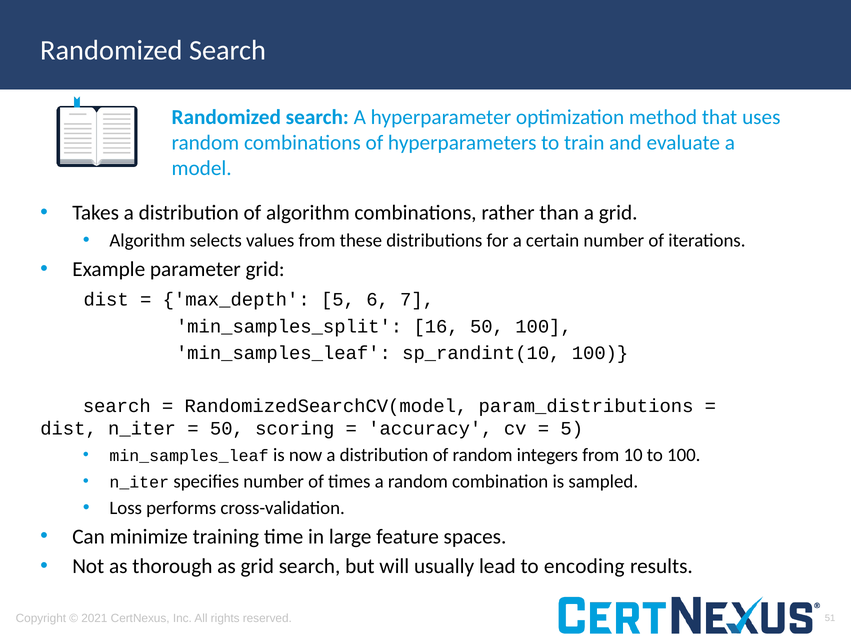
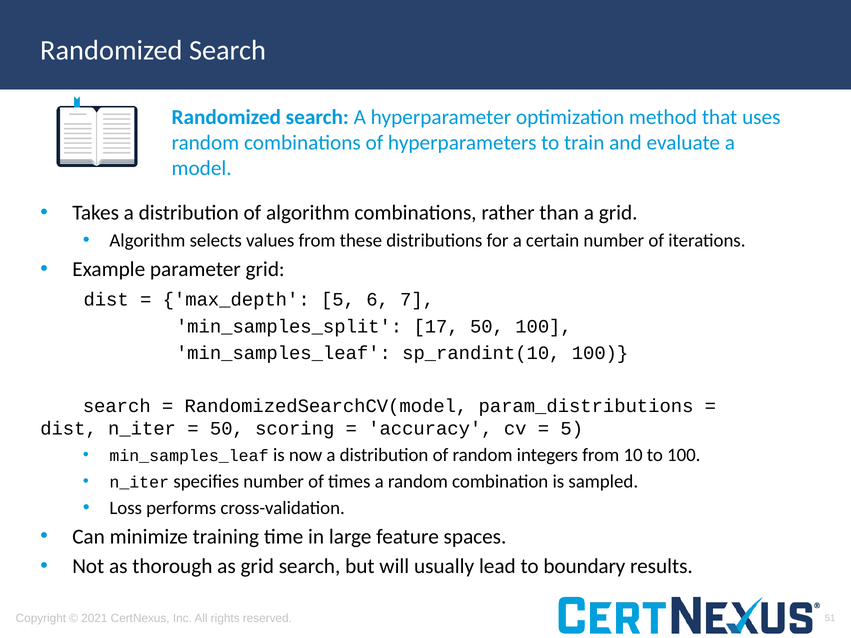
16: 16 -> 17 (436, 327)
encoding: encoding -> boundary (584, 567)
